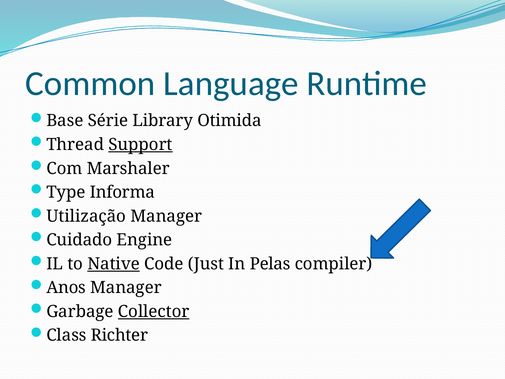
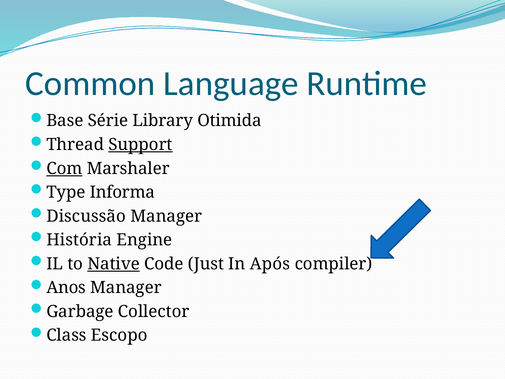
Com underline: none -> present (64, 168)
Utilização: Utilização -> Discussão (86, 216)
Cuidado: Cuidado -> História (79, 240)
Pelas: Pelas -> Após (270, 264)
Collector underline: present -> none (154, 311)
Richter: Richter -> Escopo (119, 335)
